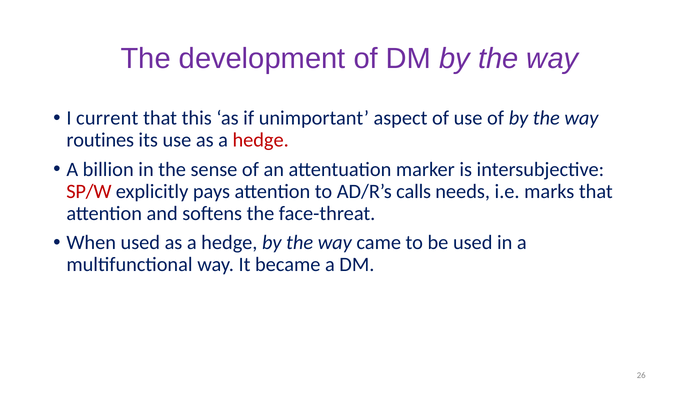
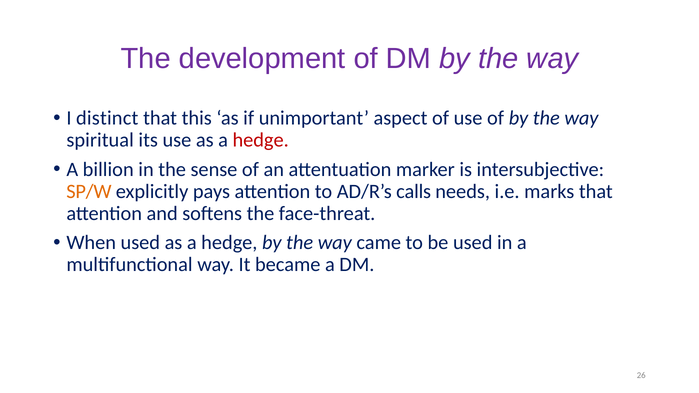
current: current -> distinct (107, 118)
routines: routines -> spiritual (100, 140)
SP/W colour: red -> orange (89, 192)
